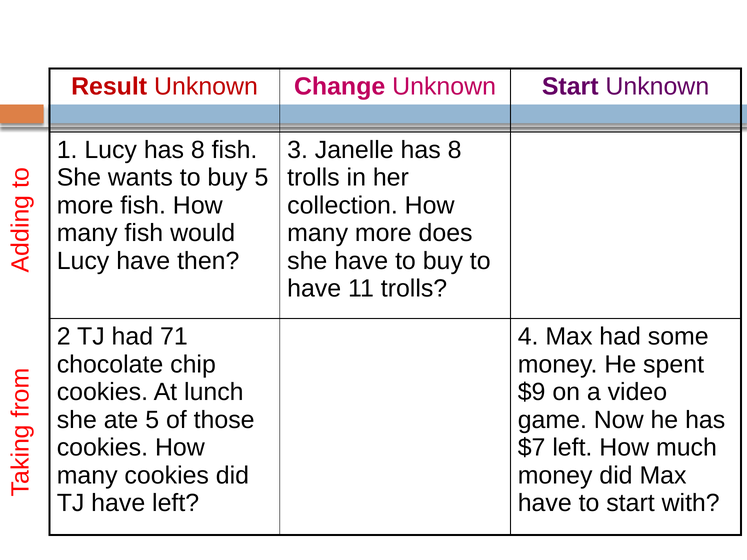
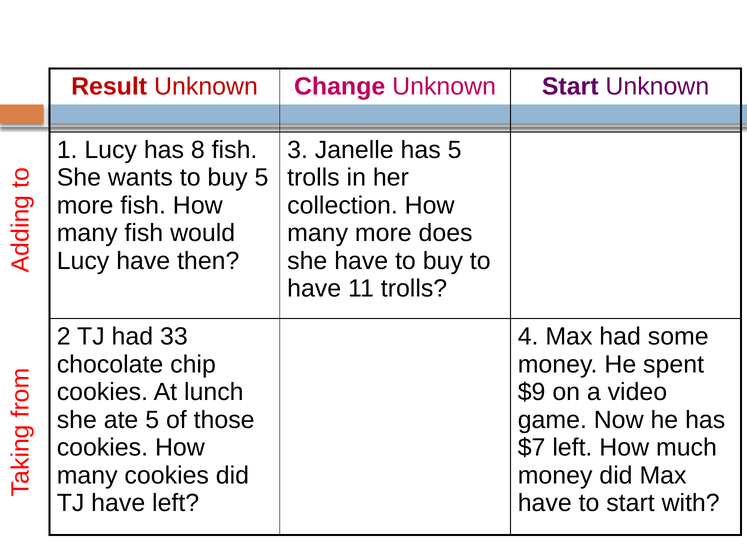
Janelle has 8: 8 -> 5 (455, 150)
71: 71 -> 33 (174, 337)
